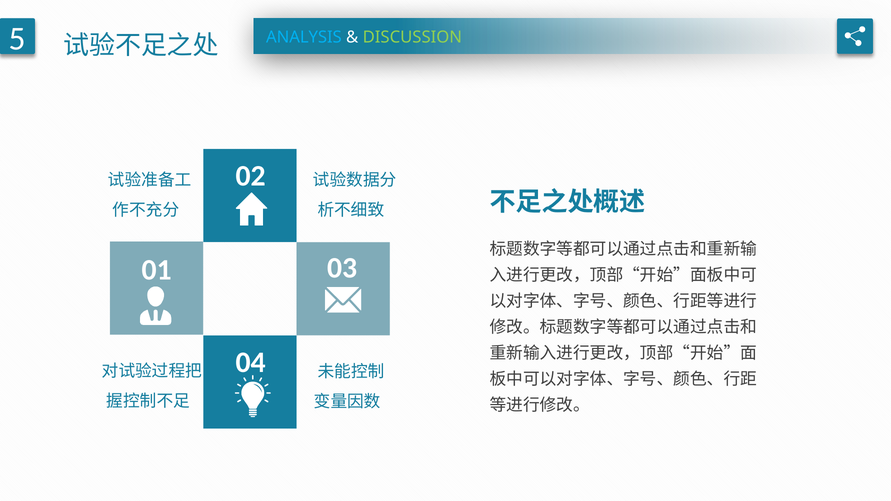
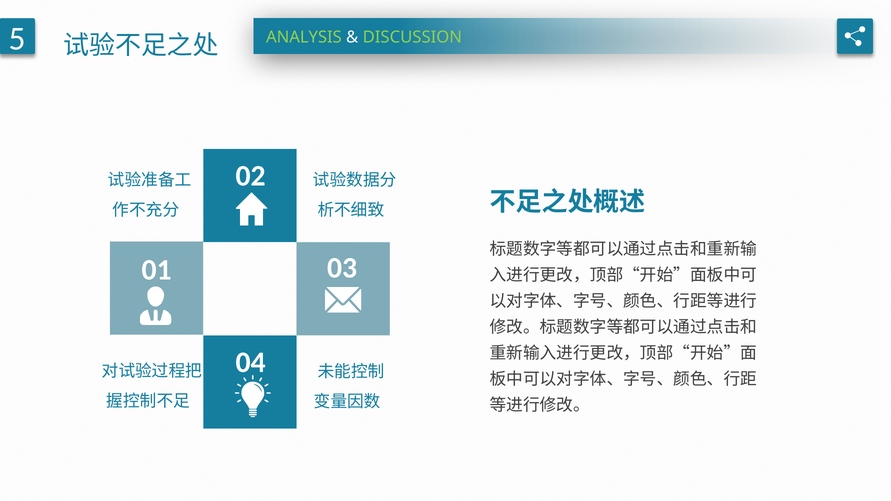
ANALYSIS colour: light blue -> light green (304, 37)
